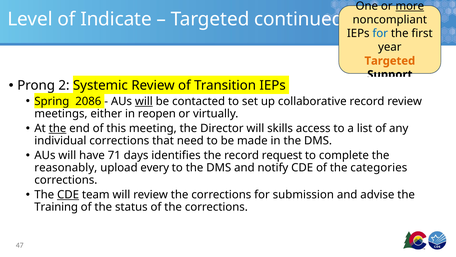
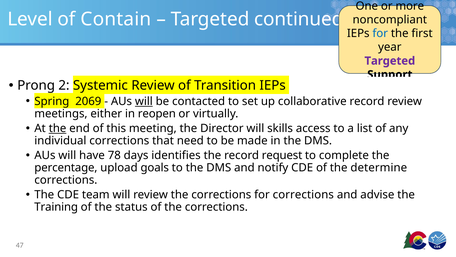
more underline: present -> none (410, 6)
Indicate: Indicate -> Contain (116, 19)
Targeted colour: orange -> purple (390, 61)
2086: 2086 -> 2069 (88, 101)
71: 71 -> 78 (114, 155)
reasonably: reasonably -> percentage (66, 167)
every: every -> goals (155, 167)
categories: categories -> determine (379, 167)
CDE underline: present -> none (68, 194)
for submission: submission -> corrections (303, 194)
